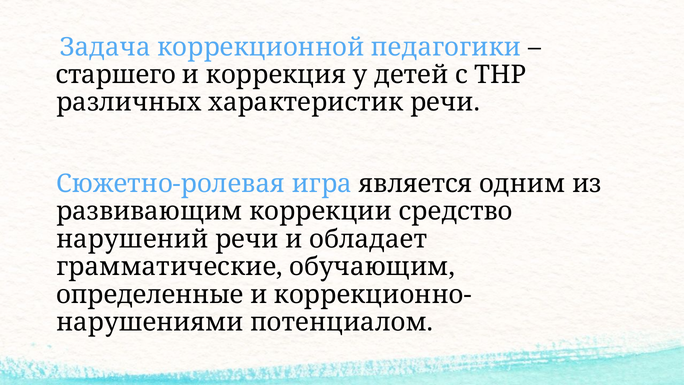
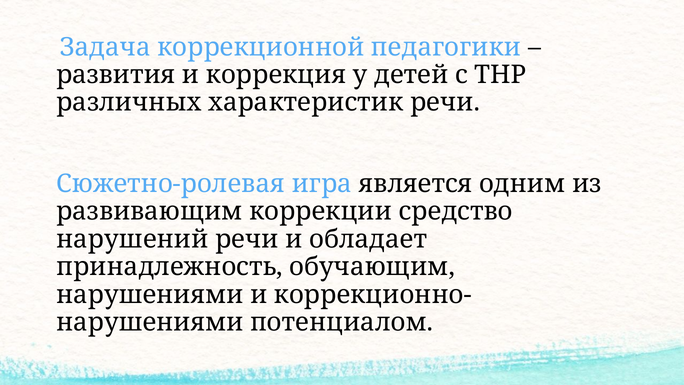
старшего: старшего -> развития (116, 75)
грамматические: грамматические -> принадлежность (169, 267)
определенные: определенные -> нарушениями (150, 294)
